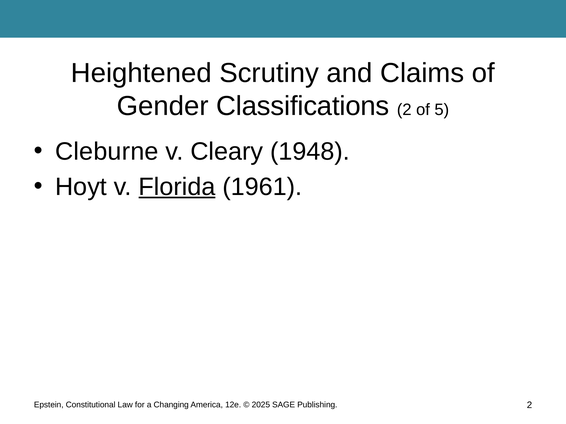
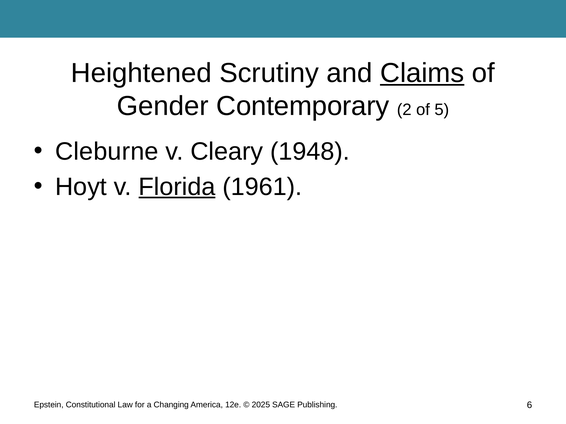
Claims underline: none -> present (422, 73)
Classifications: Classifications -> Contemporary (303, 106)
Publishing 2: 2 -> 6 (529, 405)
